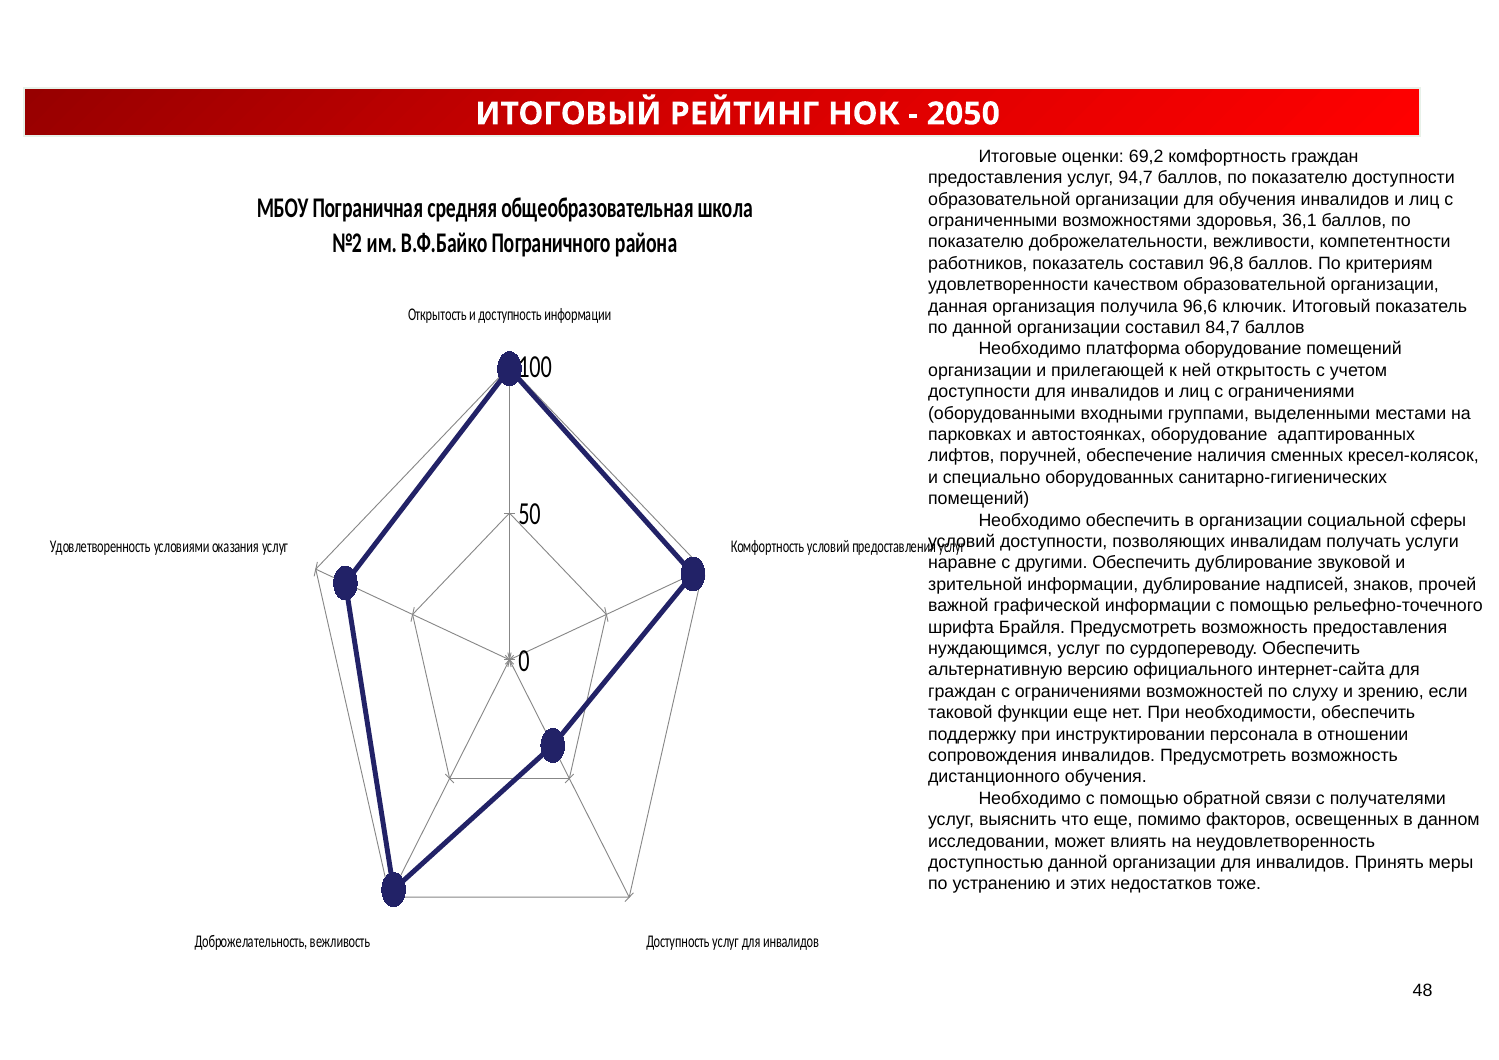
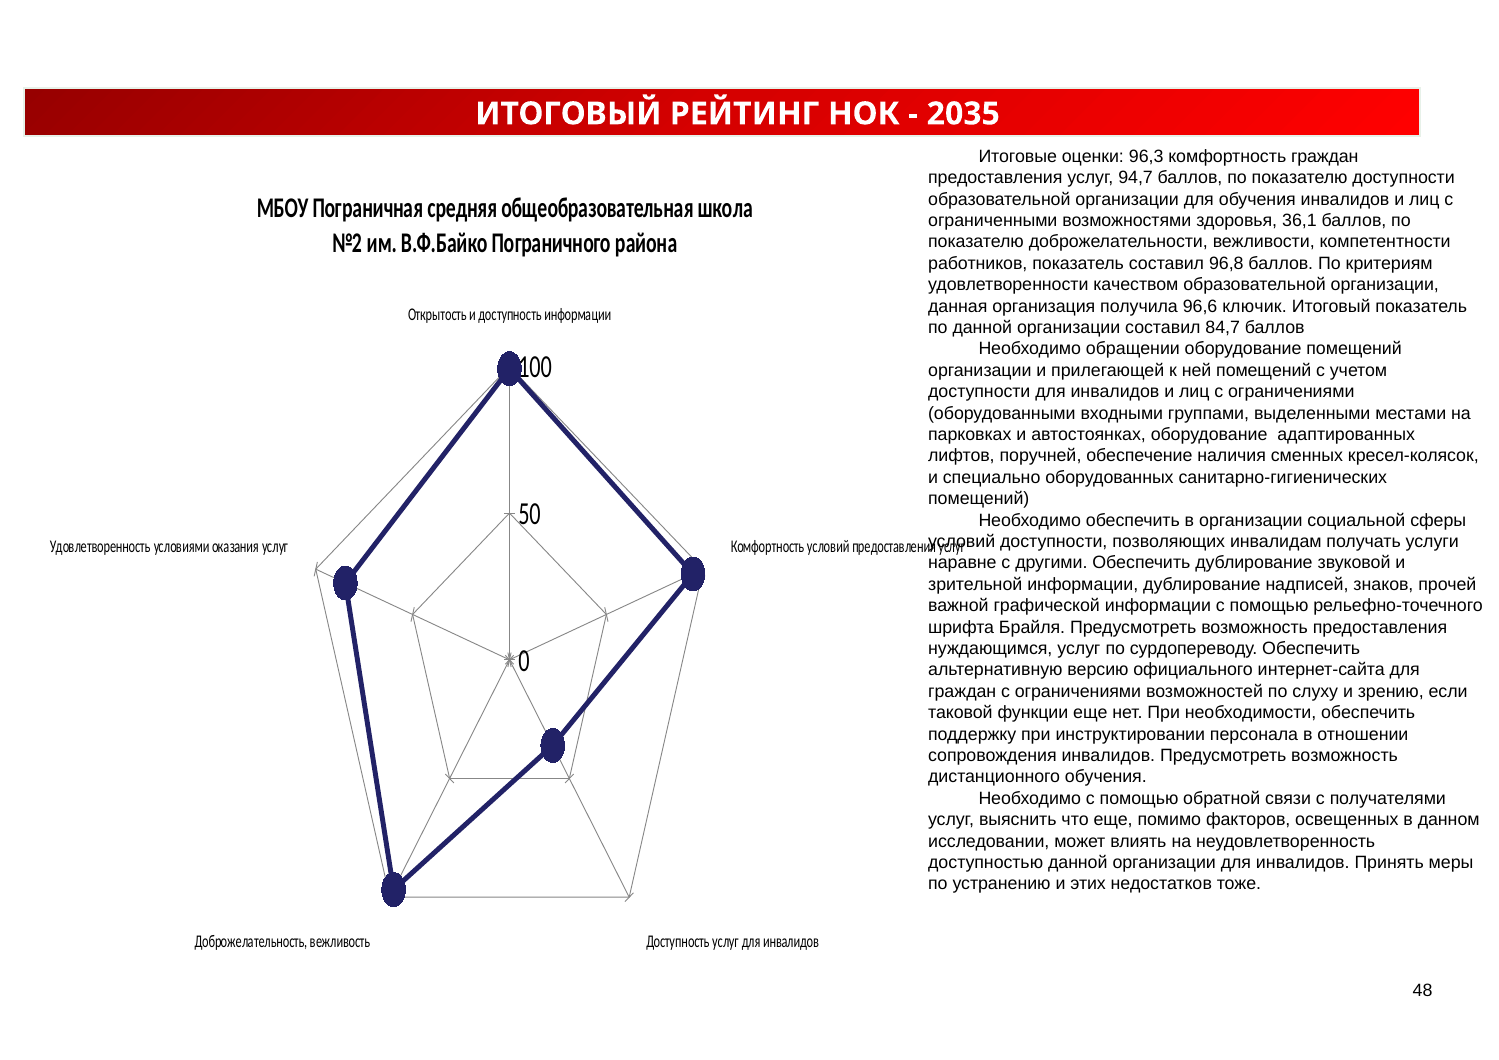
2050: 2050 -> 2035 (963, 114)
69,2: 69,2 -> 96,3 (1146, 156)
платформа: платформа -> обращении (1133, 349)
ней открытость: открытость -> помещений (1264, 370)
